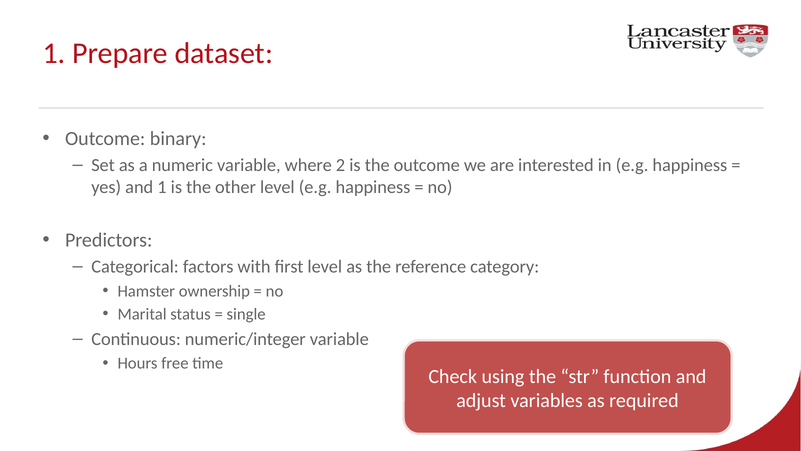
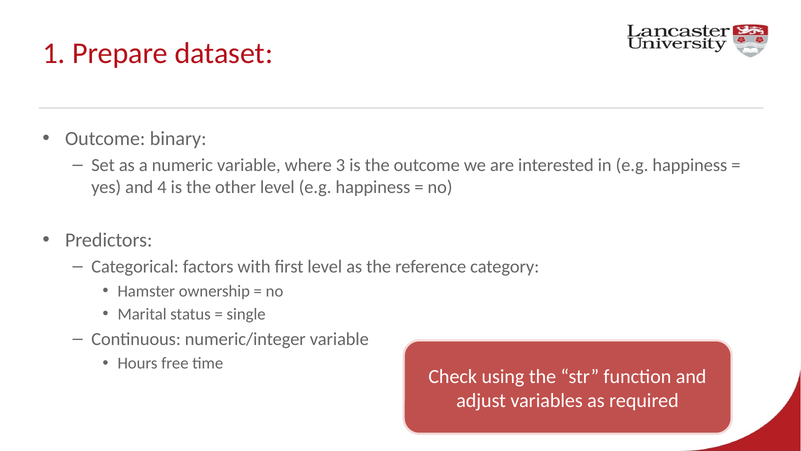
2: 2 -> 3 (340, 165)
and 1: 1 -> 4 (162, 187)
